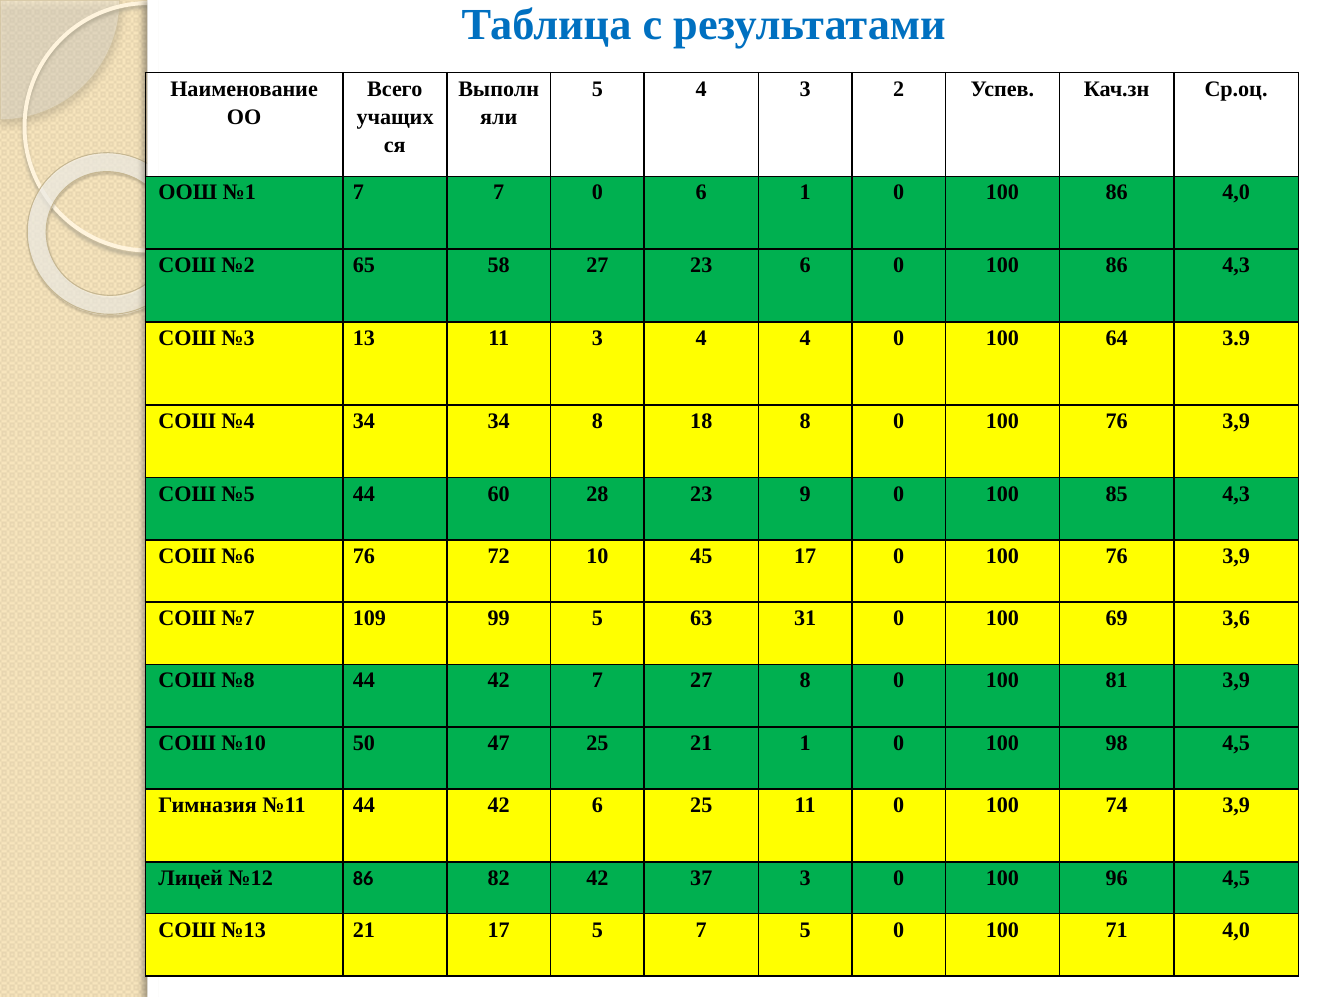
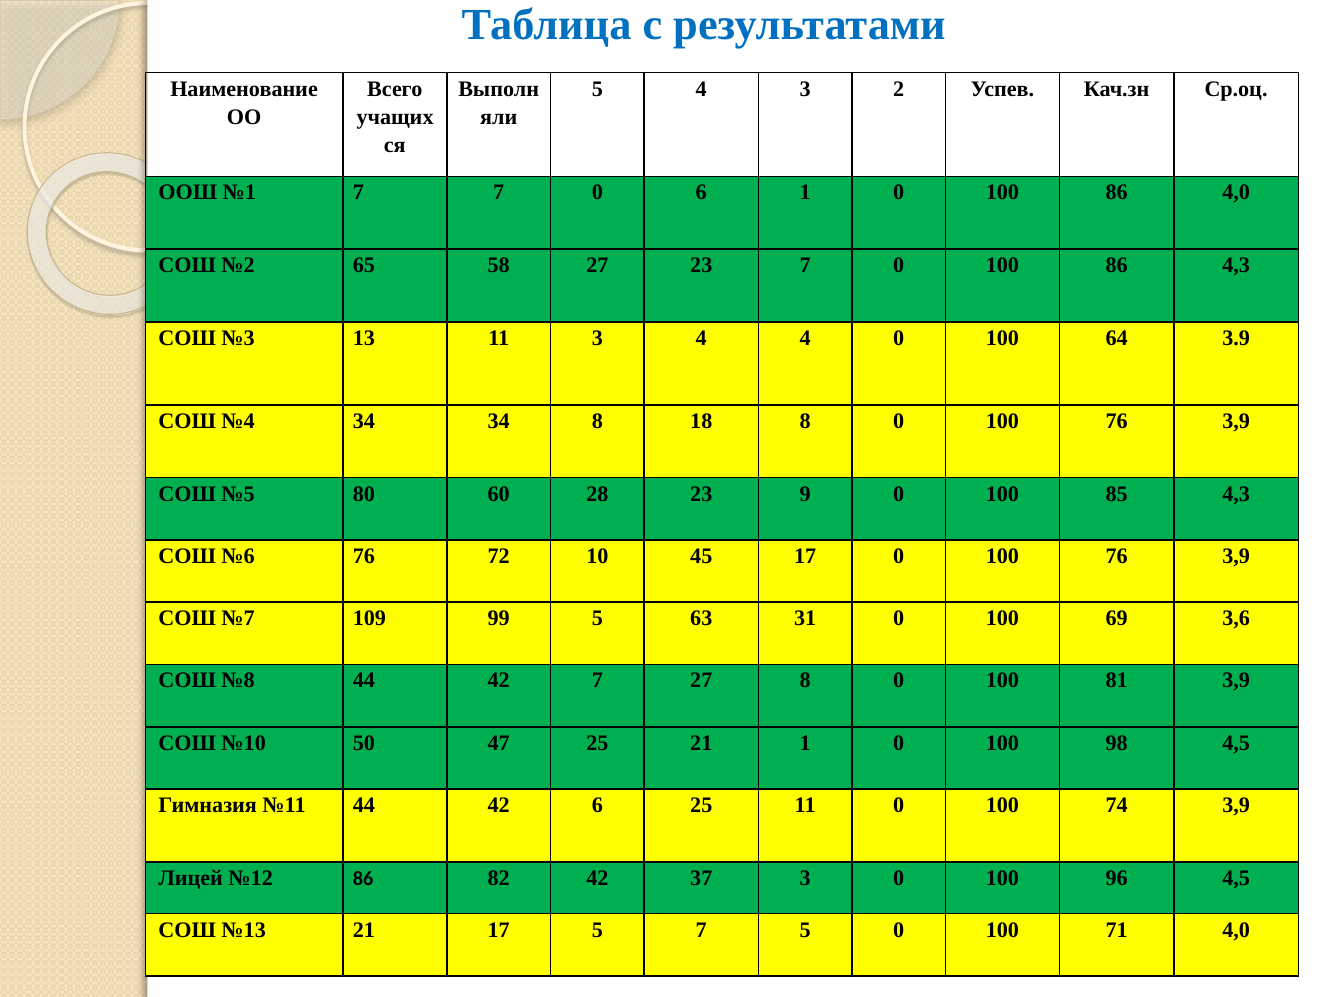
23 6: 6 -> 7 (805, 265)
№5 44: 44 -> 80 (364, 494)
